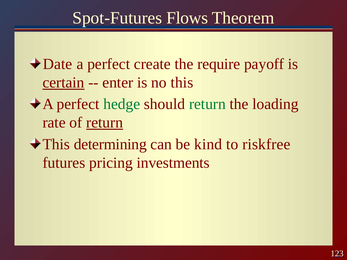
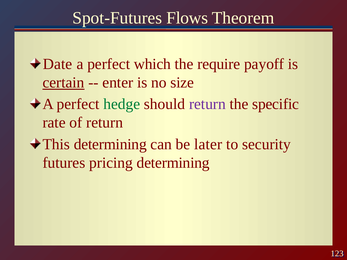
create: create -> which (152, 64)
no this: this -> size (182, 83)
return colour: green -> purple (207, 104)
loading: loading -> specific (276, 104)
return underline: present -> none (105, 123)
kind: kind -> later (208, 144)
riskfree: riskfree -> security (267, 144)
pricing investments: investments -> determining (173, 163)
